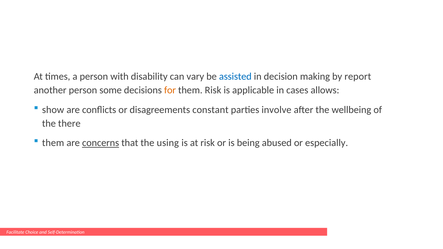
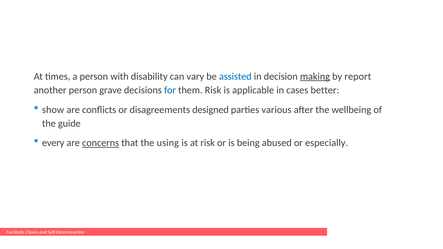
making underline: none -> present (315, 76)
some: some -> grave (111, 90)
for colour: orange -> blue (170, 90)
allows: allows -> better (325, 90)
constant: constant -> designed (211, 110)
involve: involve -> various (277, 110)
there: there -> guide (69, 124)
them: them -> every (53, 143)
